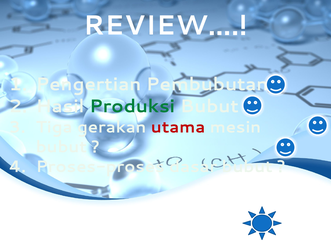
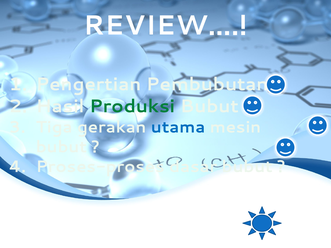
utama colour: red -> blue (178, 127)
